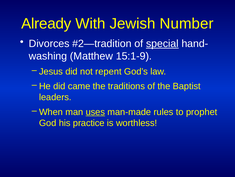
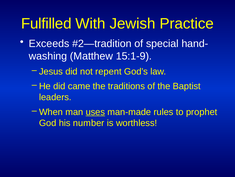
Already: Already -> Fulfilled (46, 24)
Number: Number -> Practice (187, 24)
Divorces: Divorces -> Exceeds (49, 43)
special underline: present -> none (162, 43)
practice: practice -> number (89, 122)
